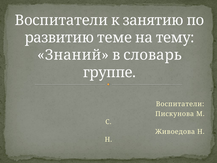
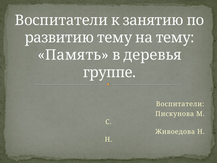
развитию теме: теме -> тему (115, 38)
Знаний: Знаний -> Память (73, 55)
словарь: словарь -> деревья (153, 55)
